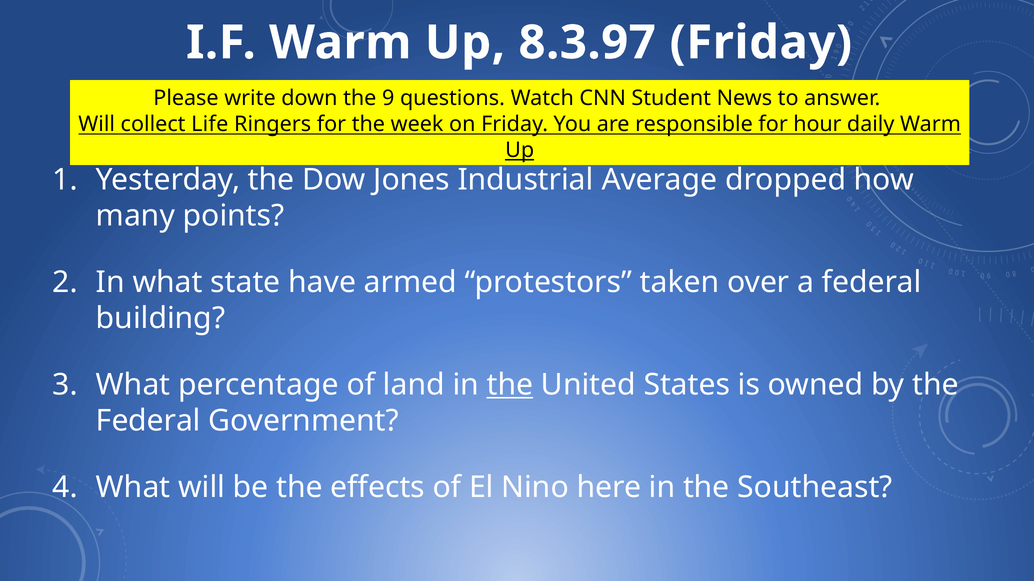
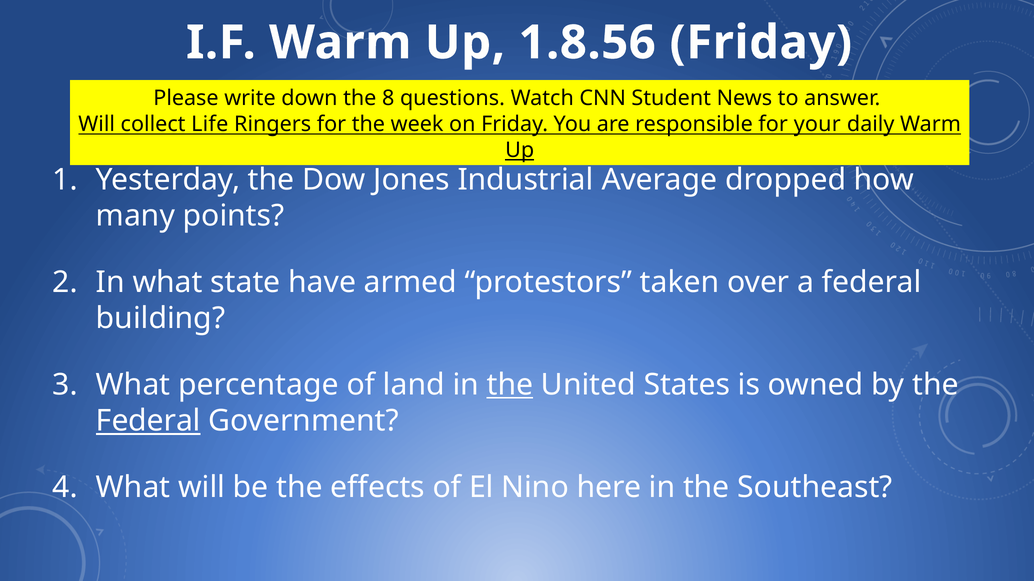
8.3.97: 8.3.97 -> 1.8.56 (587, 43)
9: 9 -> 8 (388, 98)
hour: hour -> your (817, 124)
Federal underline: none -> present (148, 421)
